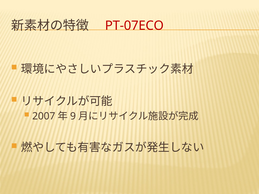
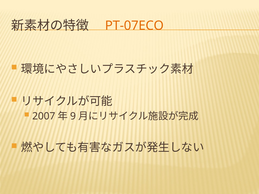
PT-07ECO colour: red -> orange (134, 26)
